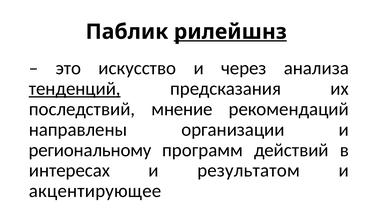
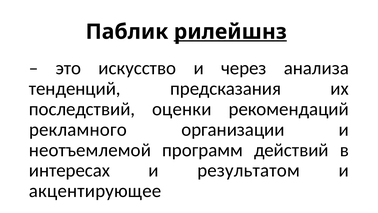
тенденций underline: present -> none (75, 89)
мнение: мнение -> оценки (182, 109)
направлены: направлены -> рекламного (78, 129)
региональному: региональному -> неотъемлемой (90, 150)
